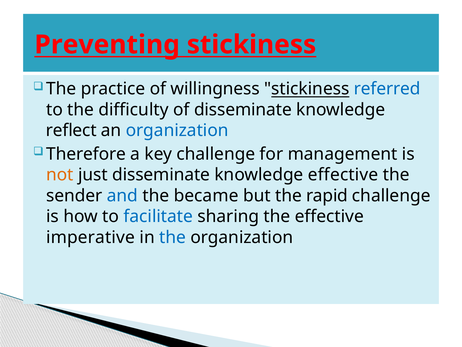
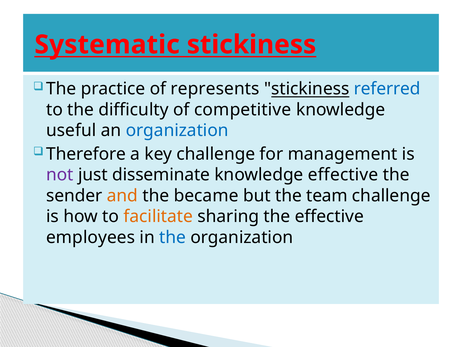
Preventing: Preventing -> Systematic (107, 45)
willingness: willingness -> represents (215, 89)
of disseminate: disseminate -> competitive (243, 110)
reflect: reflect -> useful (71, 130)
not colour: orange -> purple (60, 175)
and colour: blue -> orange (122, 195)
rapid: rapid -> team (327, 195)
facilitate colour: blue -> orange (158, 216)
imperative: imperative -> employees (91, 237)
